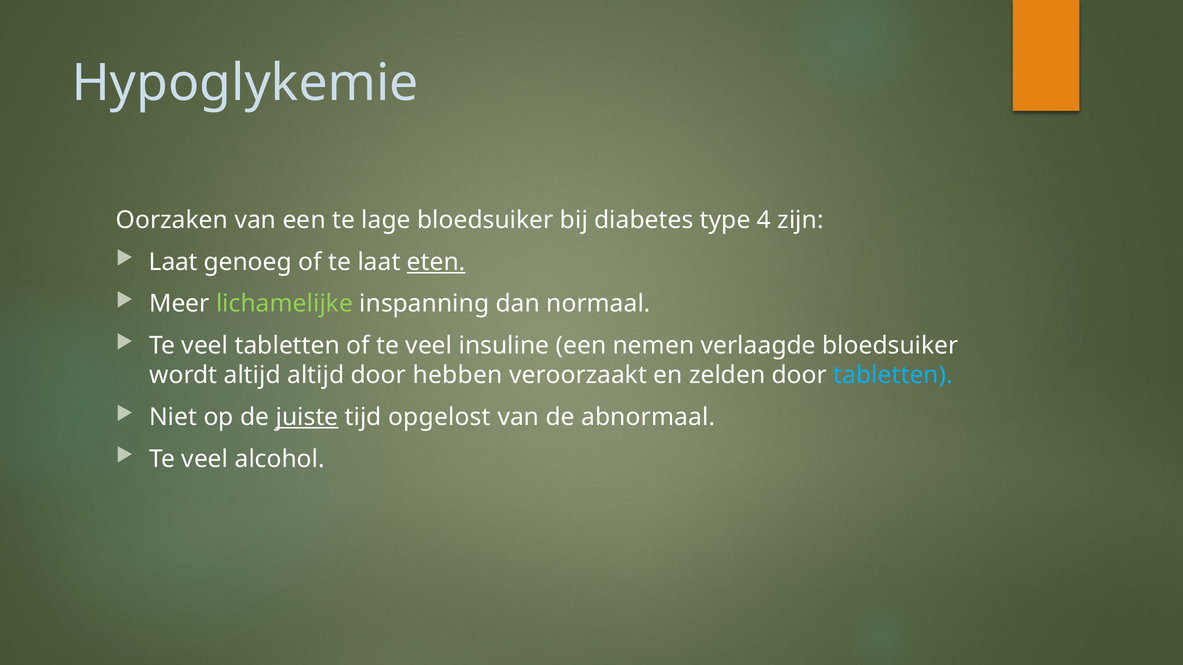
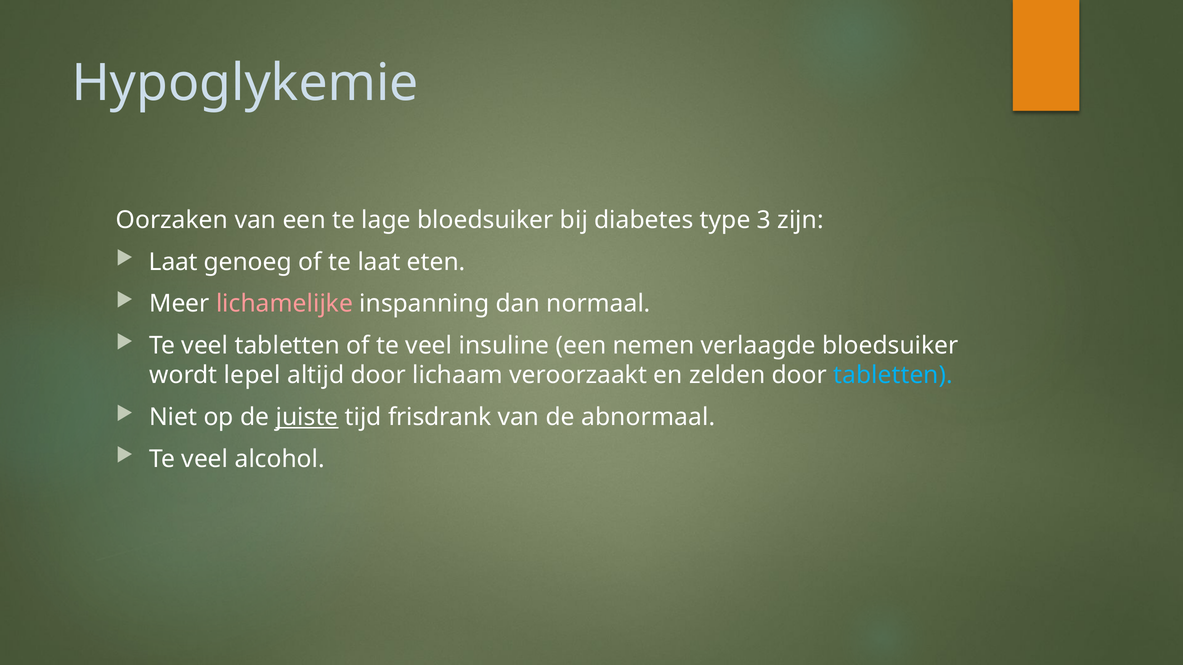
4: 4 -> 3 (764, 220)
eten underline: present -> none (436, 262)
lichamelijke colour: light green -> pink (285, 304)
wordt altijd: altijd -> lepel (252, 376)
hebben: hebben -> lichaam (458, 376)
opgelost: opgelost -> frisdrank (440, 417)
